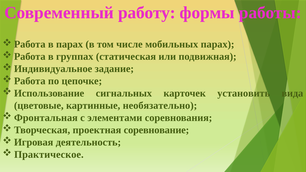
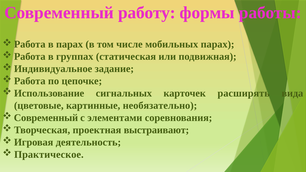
установить: установить -> расширять (244, 93)
Фронтальная: Фронтальная -> Современный (46, 118)
соревнование: соревнование -> выстраивают (156, 130)
